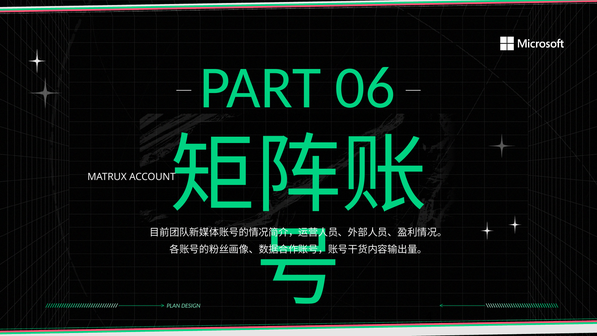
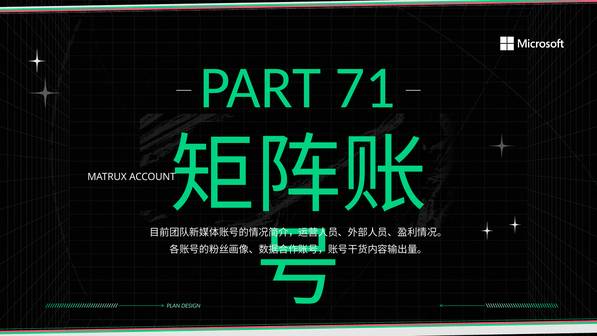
06: 06 -> 71 (365, 88)
